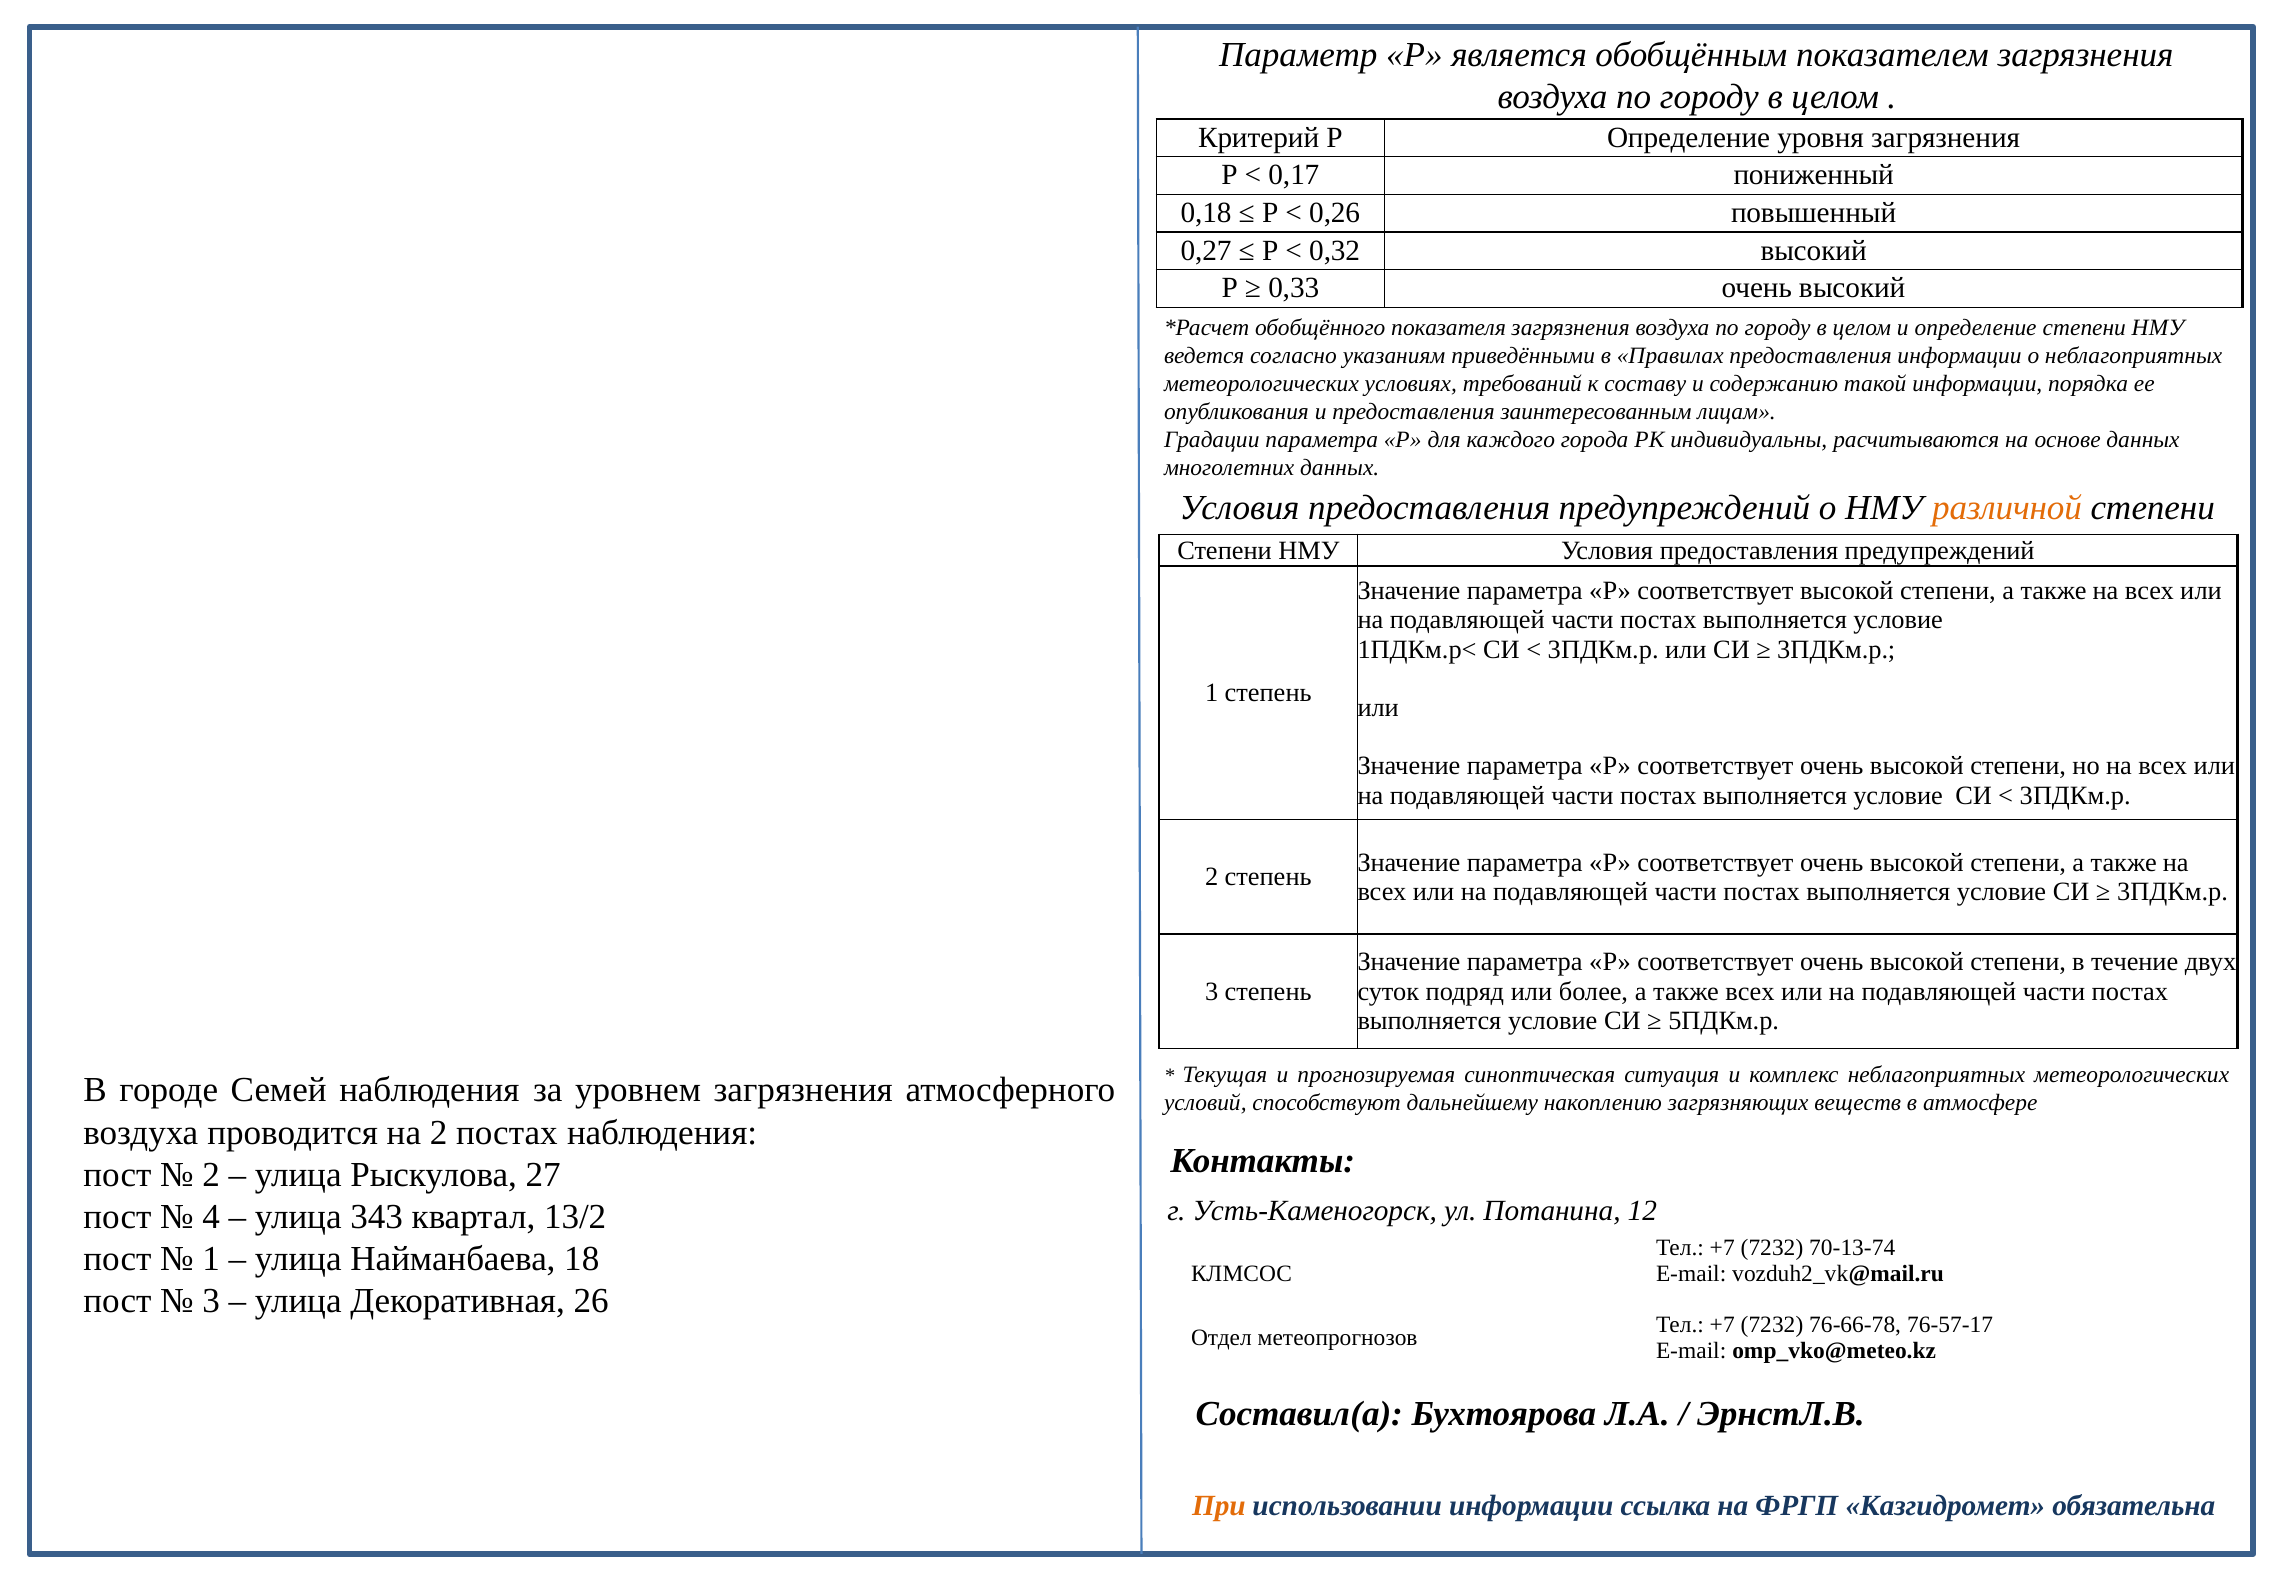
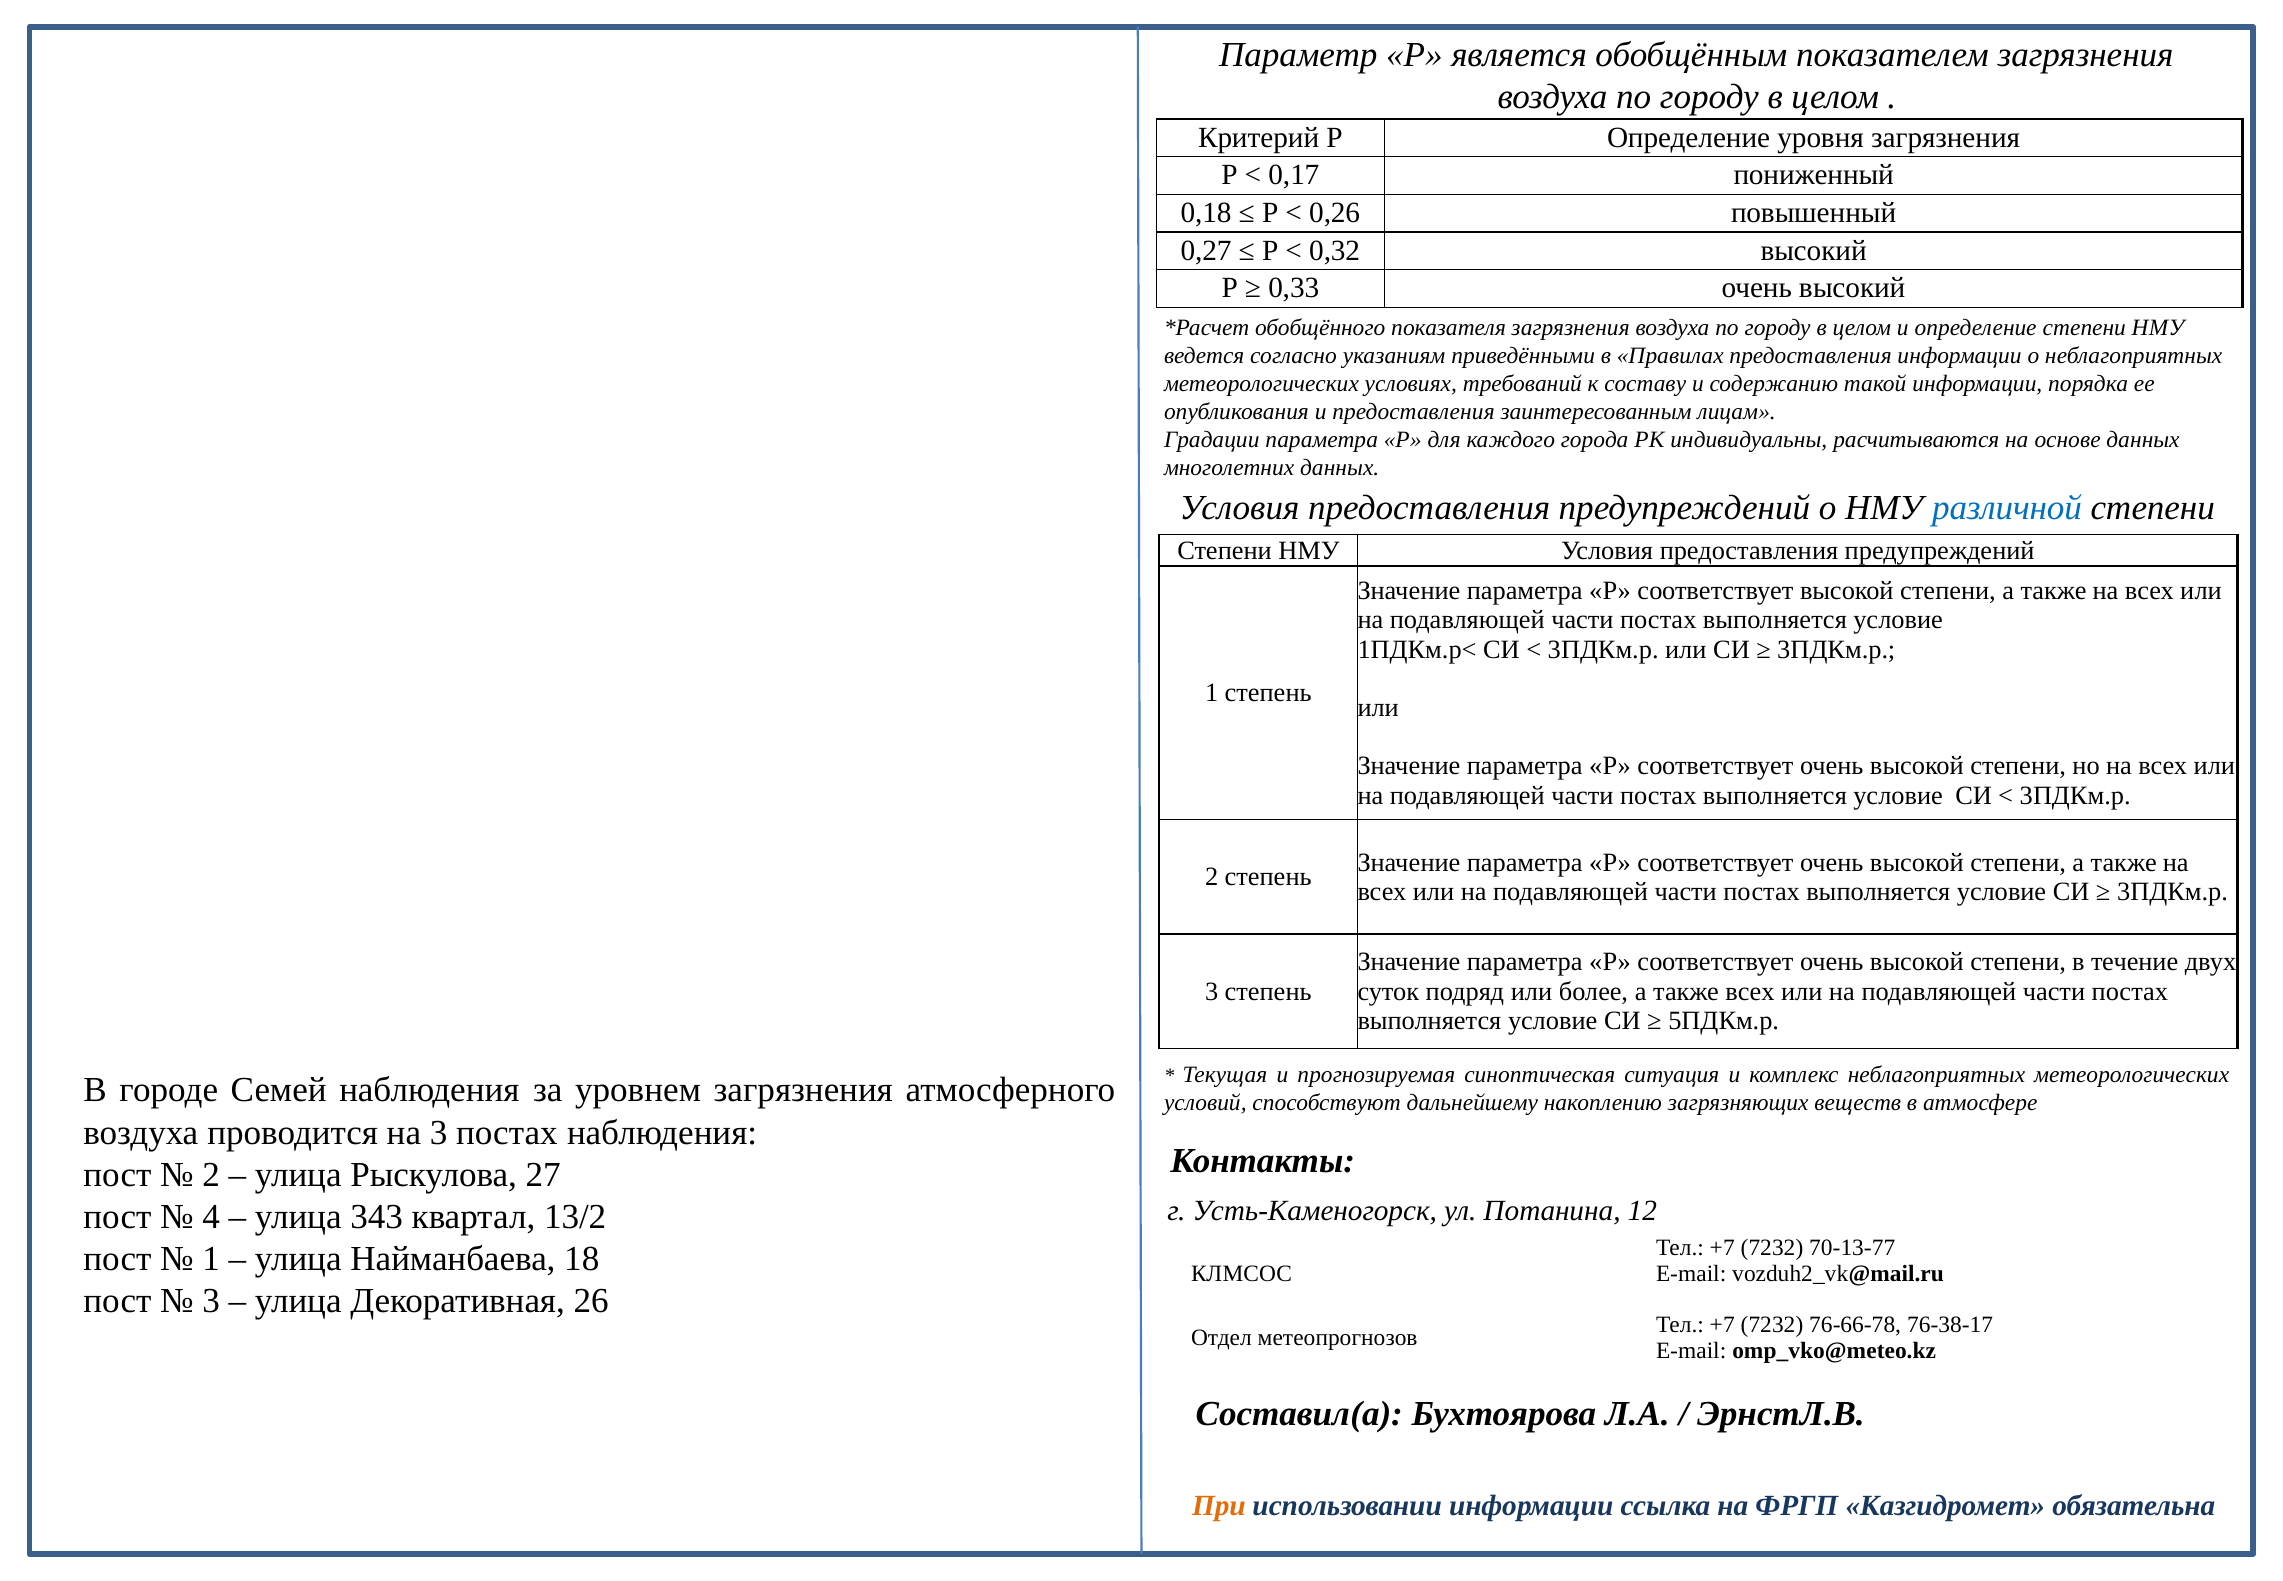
различной colour: orange -> blue (2007, 508)
на 2: 2 -> 3 (439, 1132)
70-13-74: 70-13-74 -> 70-13-77 (1852, 1247)
76-57-17: 76-57-17 -> 76-38-17 (1950, 1324)
